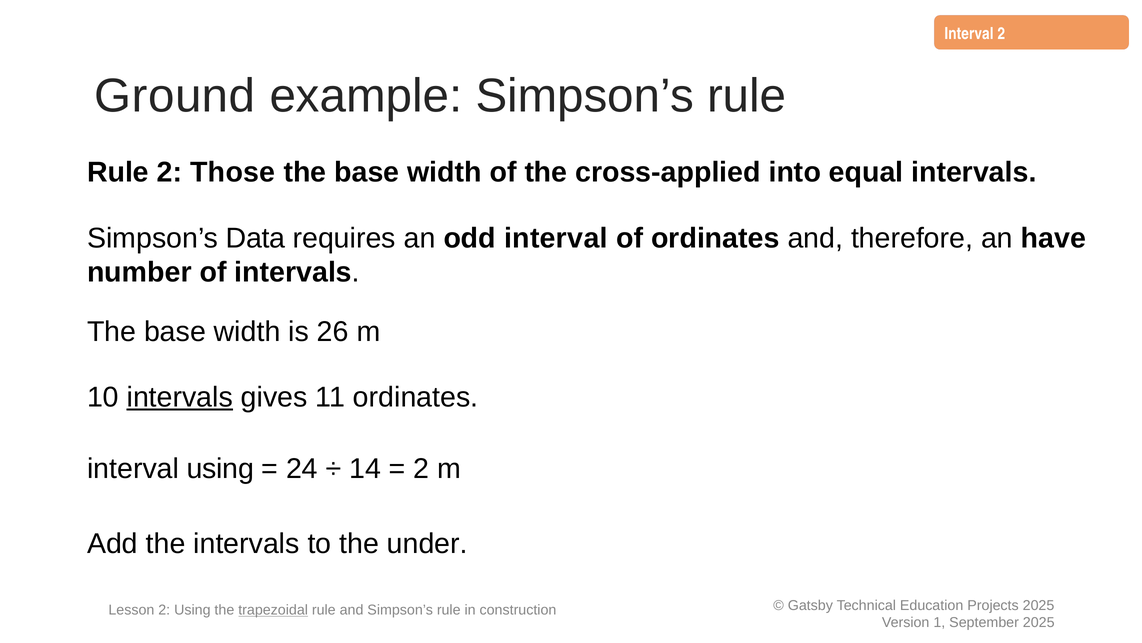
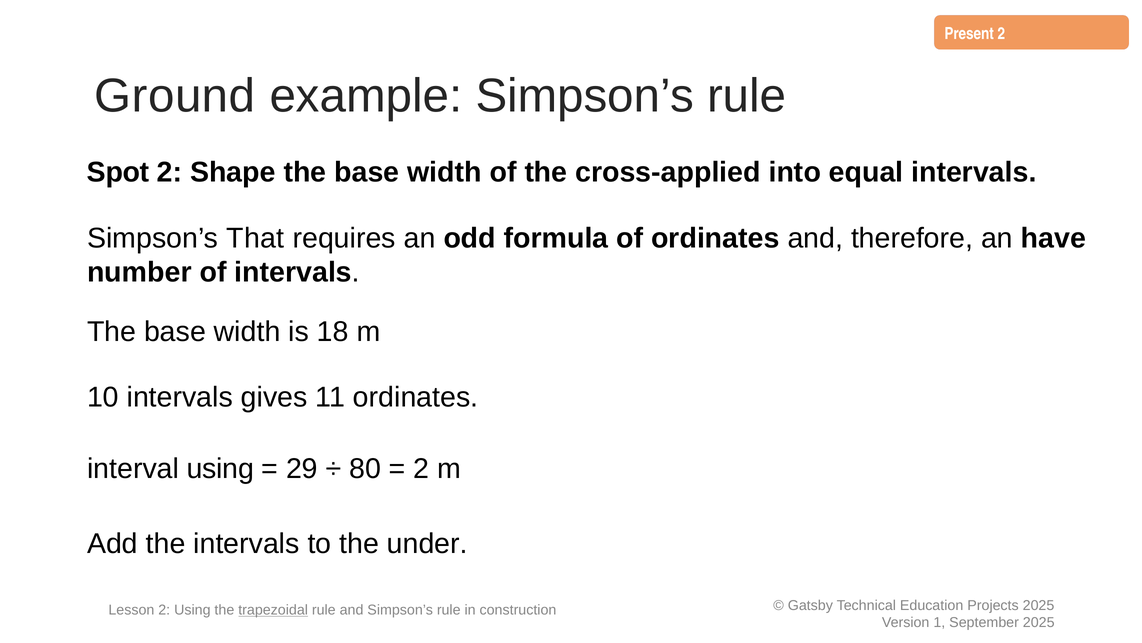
Interval: Interval -> Present (969, 34)
Rule: Rule -> Spot (118, 172)
Those: Those -> Shape (233, 172)
Data: Data -> That (255, 238)
odd interval: interval -> formula (556, 238)
26: 26 -> 18 (333, 332)
intervals underline: present -> none (180, 397)
24: 24 -> 29 (302, 468)
14: 14 -> 80 (365, 468)
